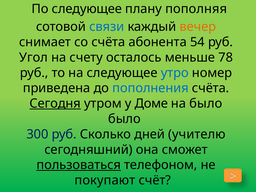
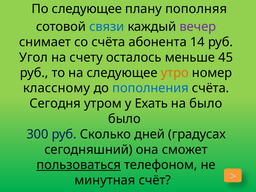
вечер colour: orange -> purple (198, 27)
54: 54 -> 14 (197, 42)
78: 78 -> 45 (226, 57)
утро colour: blue -> orange (175, 73)
приведена: приведена -> классному (57, 88)
Сегодня underline: present -> none (55, 104)
Доме: Доме -> Ехать (151, 104)
учителю: учителю -> градусах (197, 134)
покупают: покупают -> минутная (105, 180)
